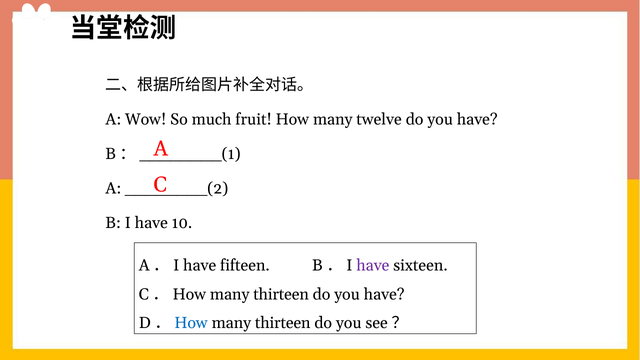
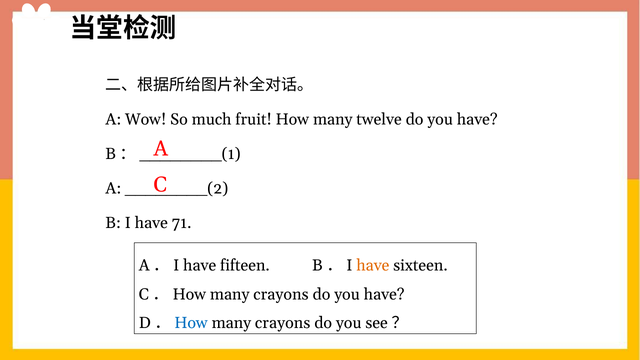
10: 10 -> 71 (182, 223)
have colour: purple -> orange (373, 265)
thirteen: thirteen -> crayons (281, 294)
thirteen: thirteen -> crayons (283, 323)
